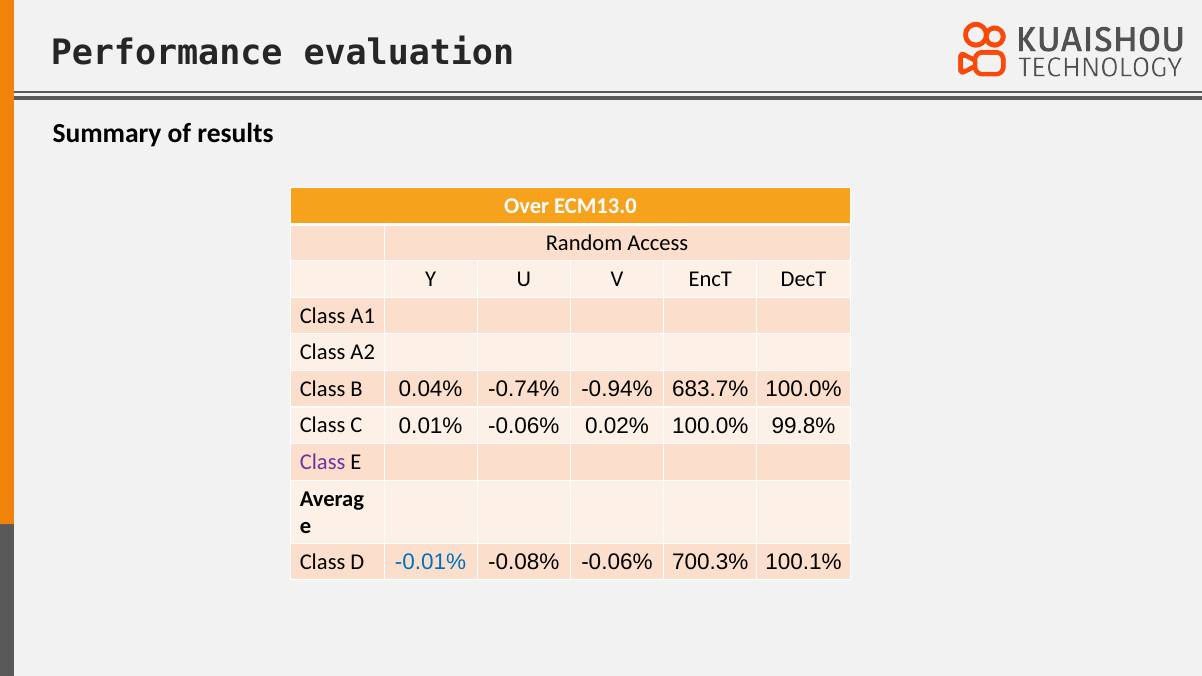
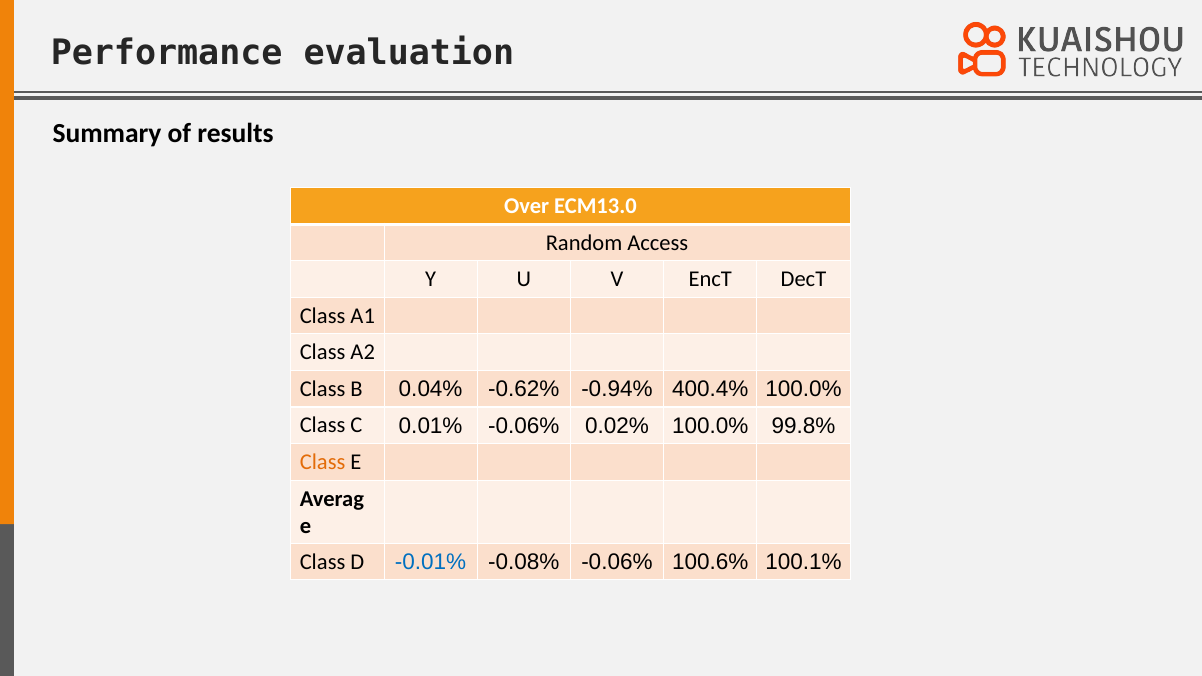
-0.74%: -0.74% -> -0.62% (524, 389)
683.7%: 683.7% -> 400.4% (710, 389)
Class colour: purple -> orange (323, 462)
700.3%: 700.3% -> 100.6% (710, 562)
